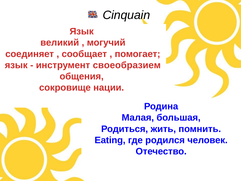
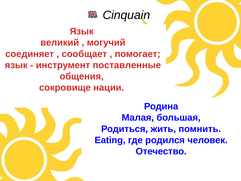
своеобразием: своеобразием -> поставленные (127, 65)
